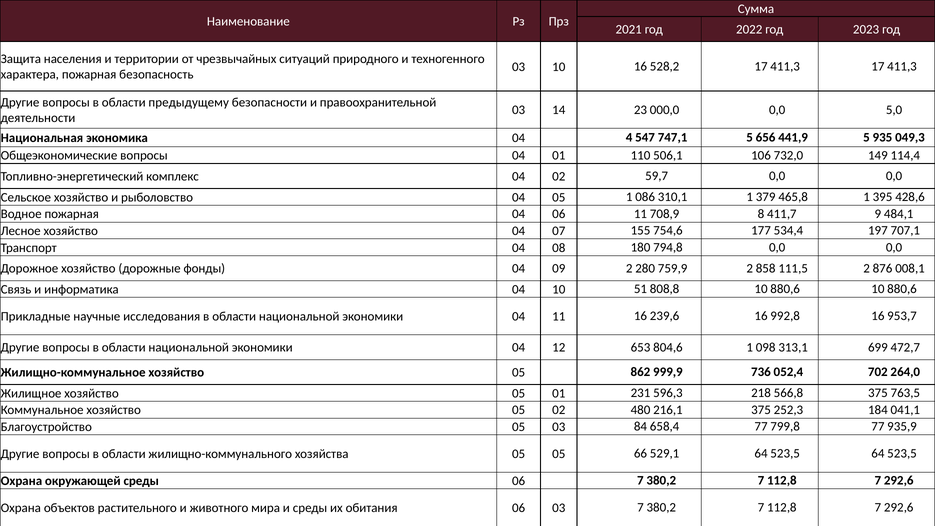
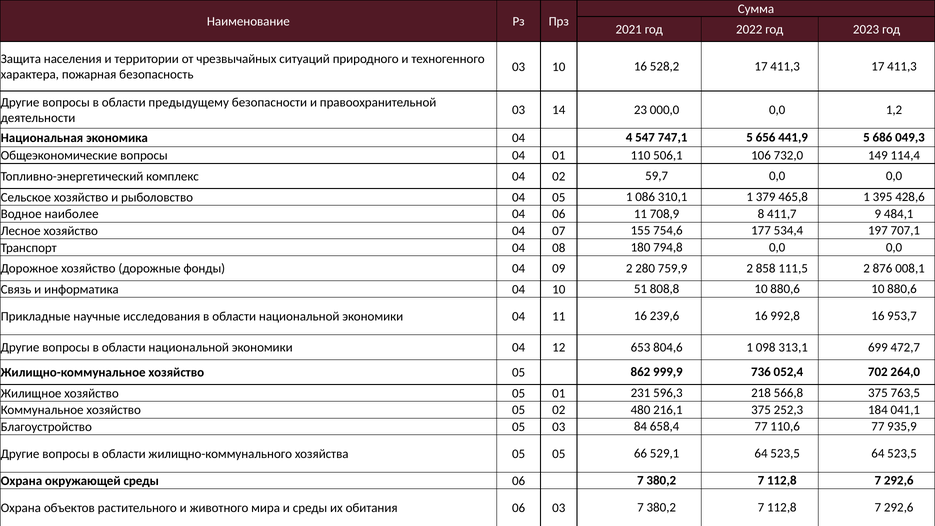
5,0: 5,0 -> 1,2 (894, 110)
935: 935 -> 686 (882, 138)
Водное пожарная: пожарная -> наиболее (72, 214)
799,8: 799,8 -> 110,6 (785, 427)
